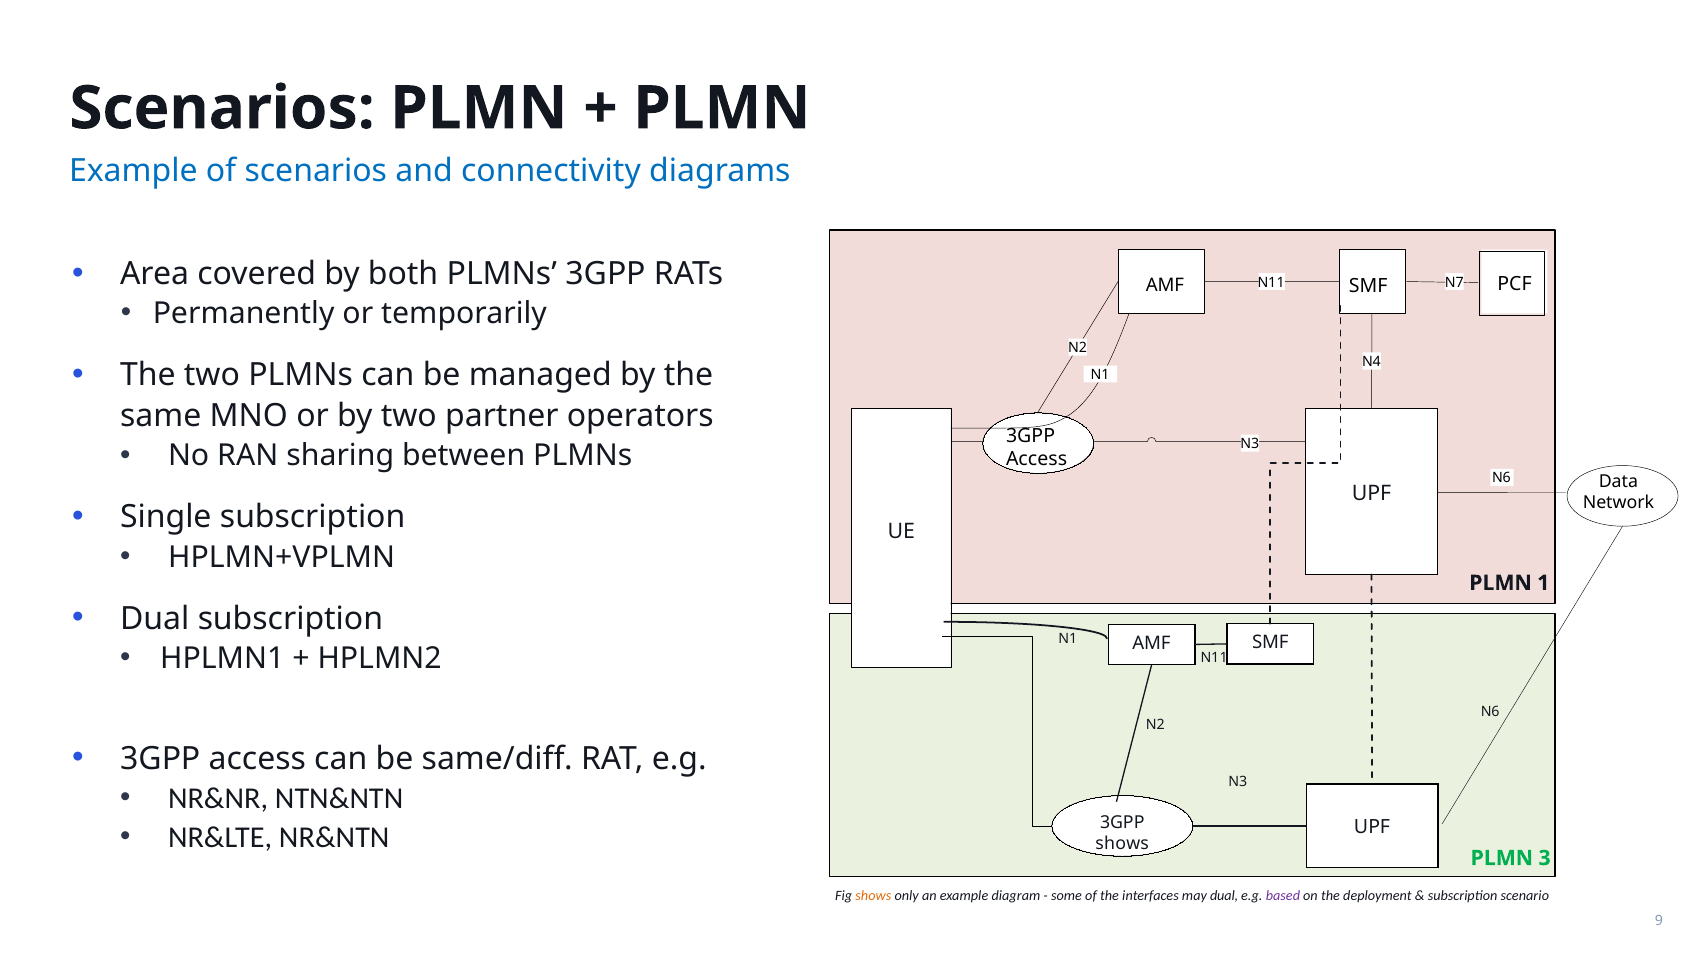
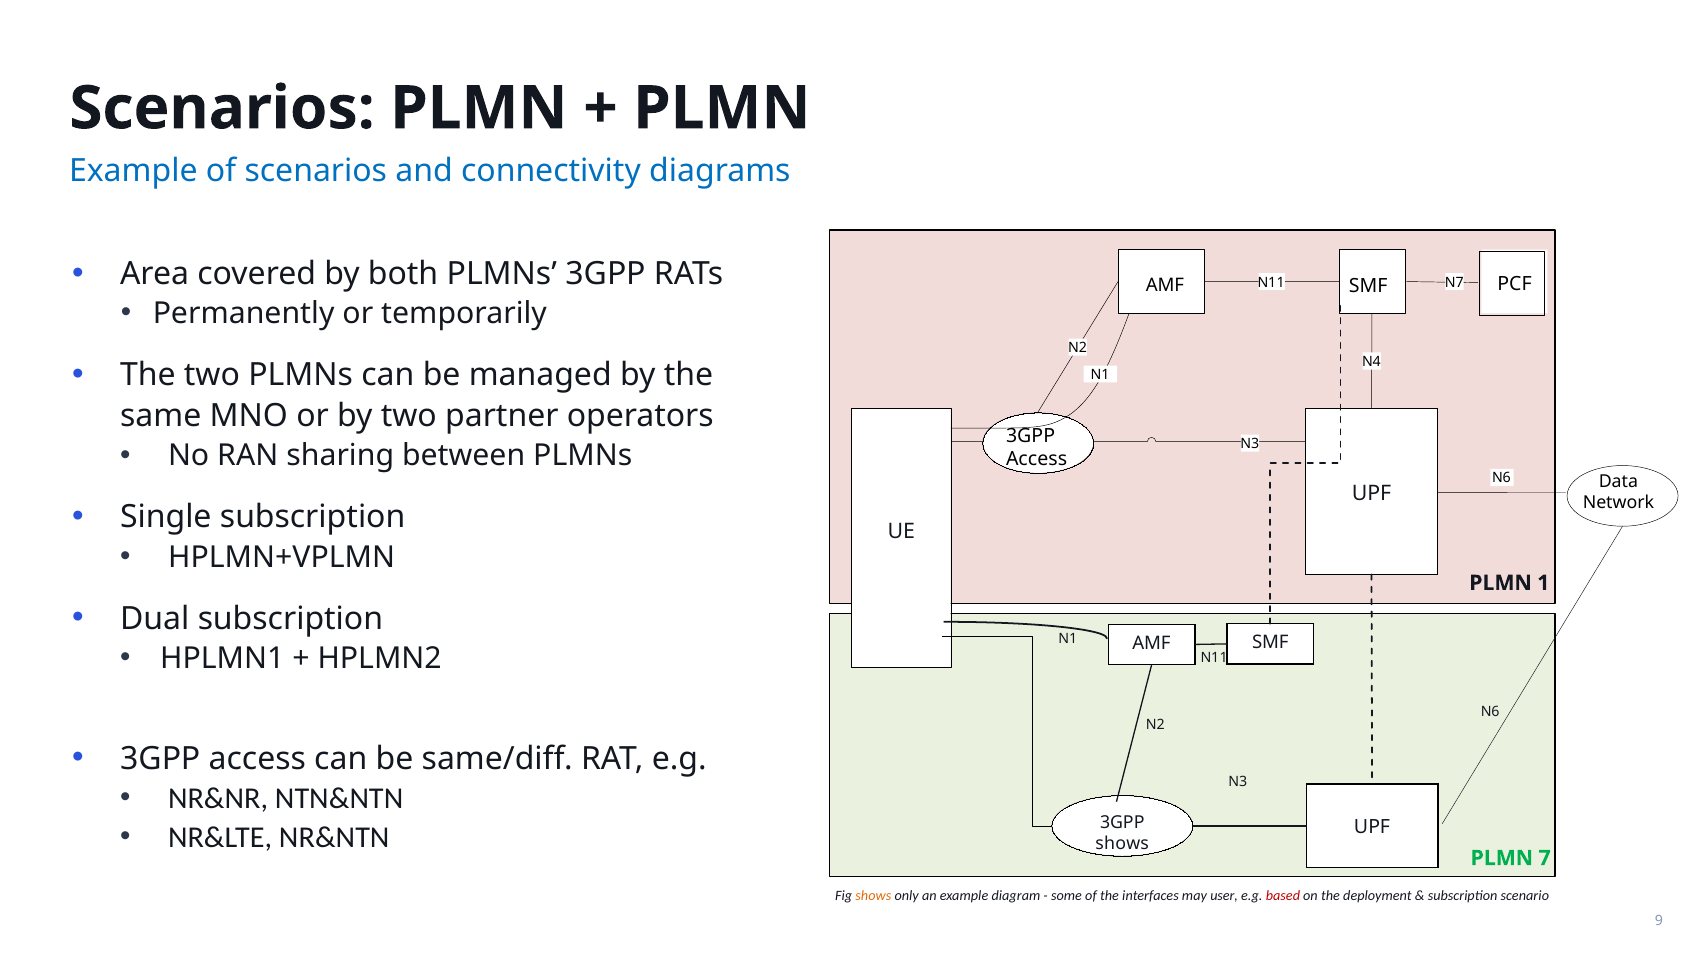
3: 3 -> 7 (1545, 858)
dual: dual -> user (1224, 896)
based colour: purple -> red (1283, 896)
